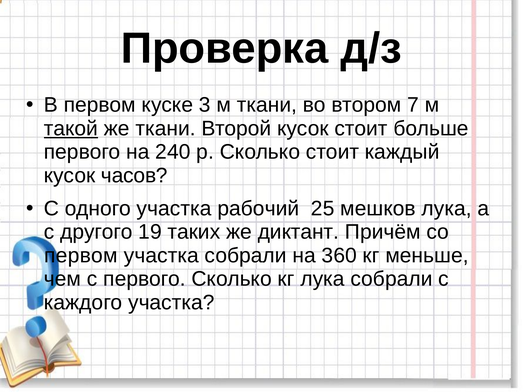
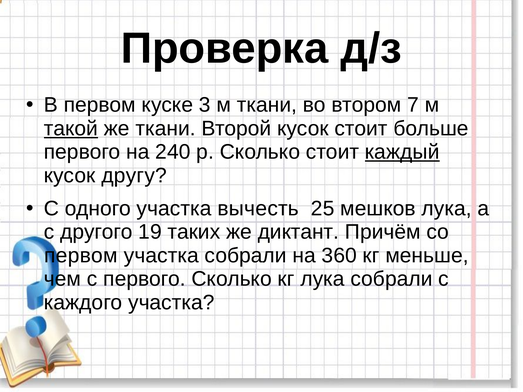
каждый underline: none -> present (402, 152)
часов: часов -> другу (134, 176)
рабочий: рабочий -> вычесть (258, 209)
